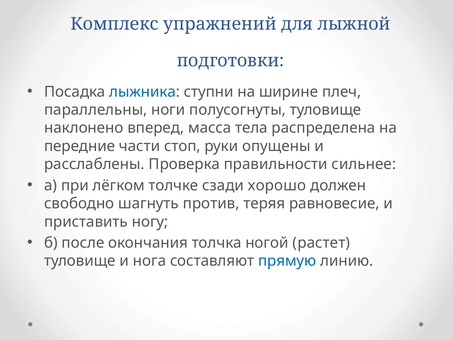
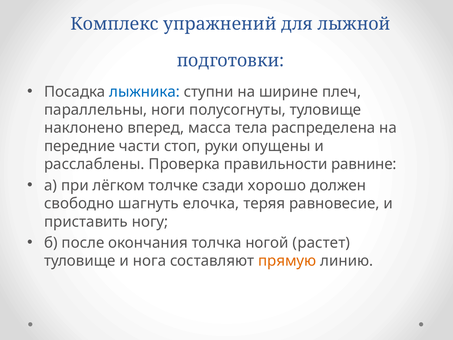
сильнее: сильнее -> равнине (364, 164)
против: против -> елочка (211, 203)
прямую colour: blue -> orange (287, 261)
